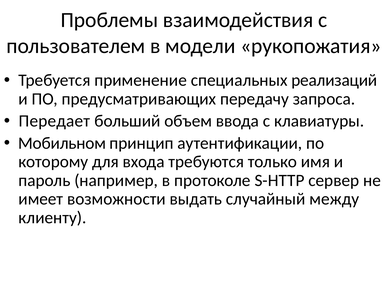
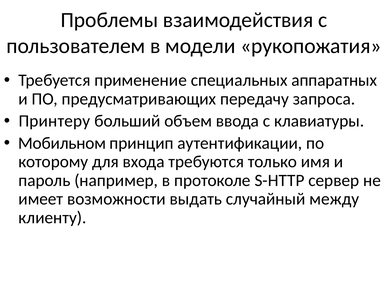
реализаций: реализаций -> аппаратных (334, 80)
Передает: Передает -> Принтеру (54, 121)
